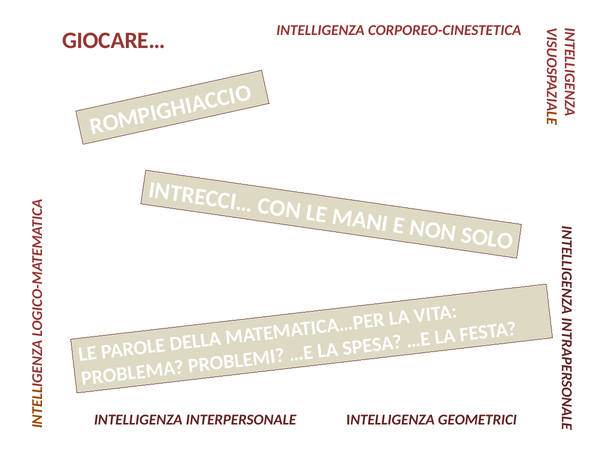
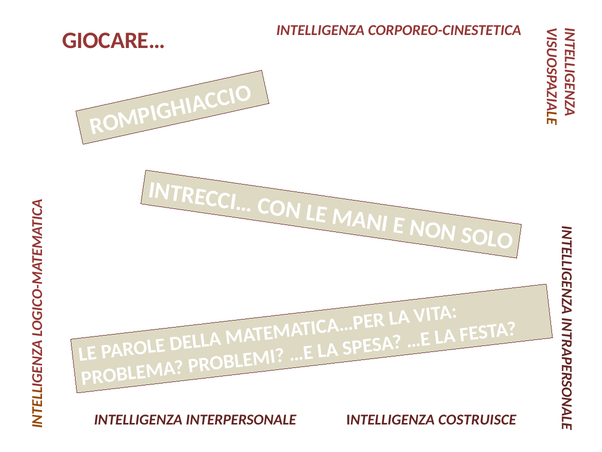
GEOMETRICI: GEOMETRICI -> COSTRUISCE (477, 419)
